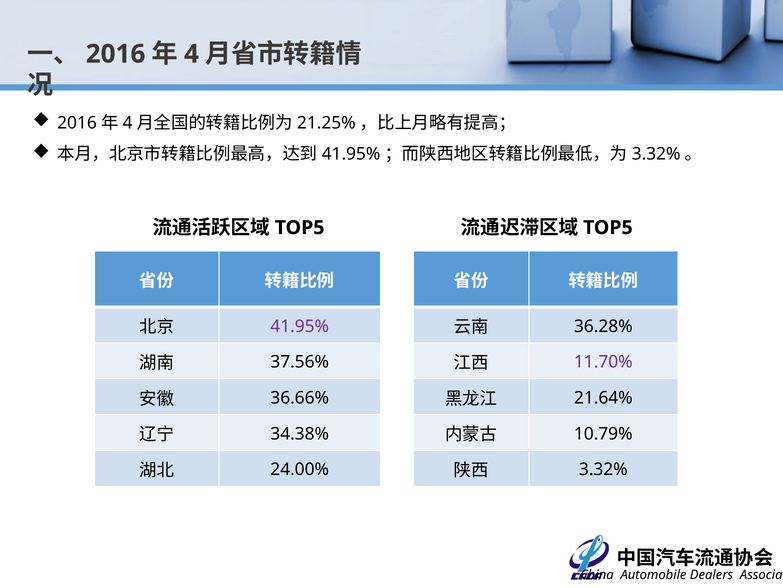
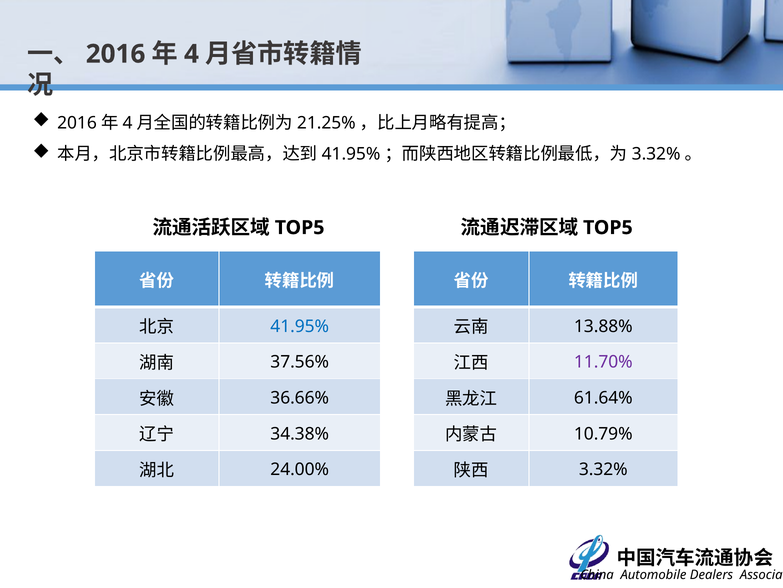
36.28%: 36.28% -> 13.88% (603, 326)
41.95% colour: purple -> blue (300, 326)
21.64%: 21.64% -> 61.64% (603, 397)
